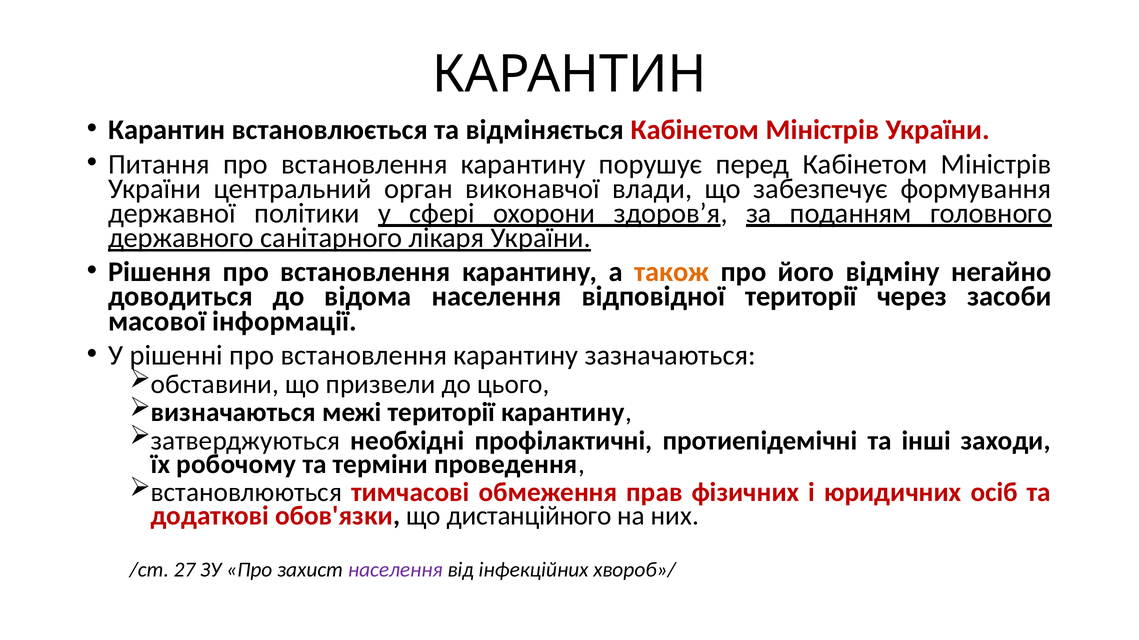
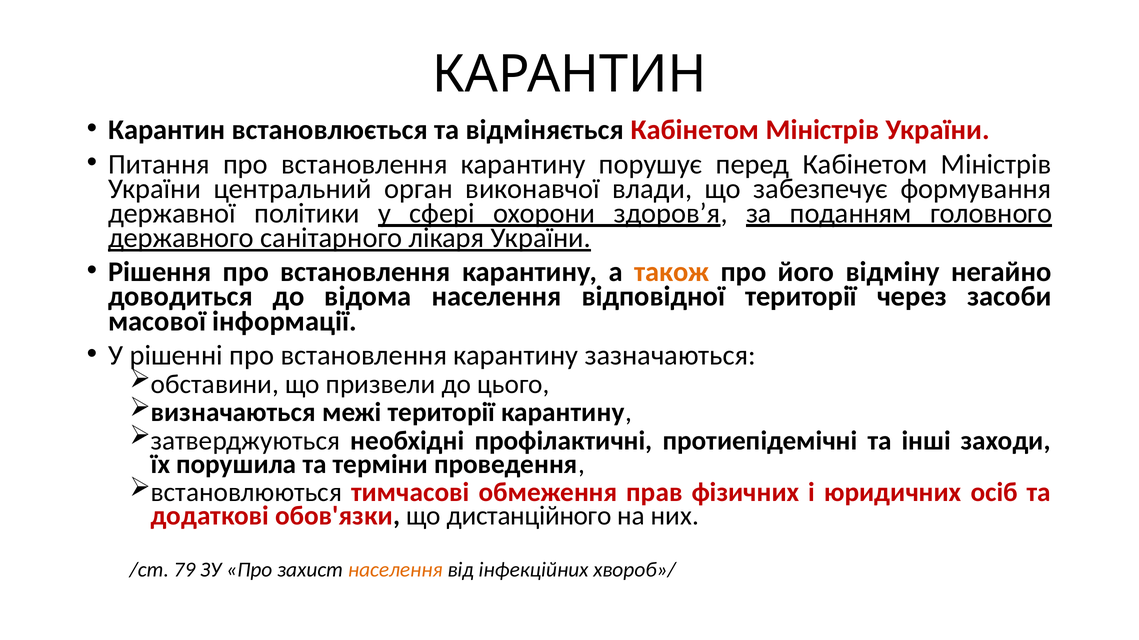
робочому: робочому -> порушила (236, 465)
27: 27 -> 79 (184, 570)
населення colour: purple -> orange (395, 570)
